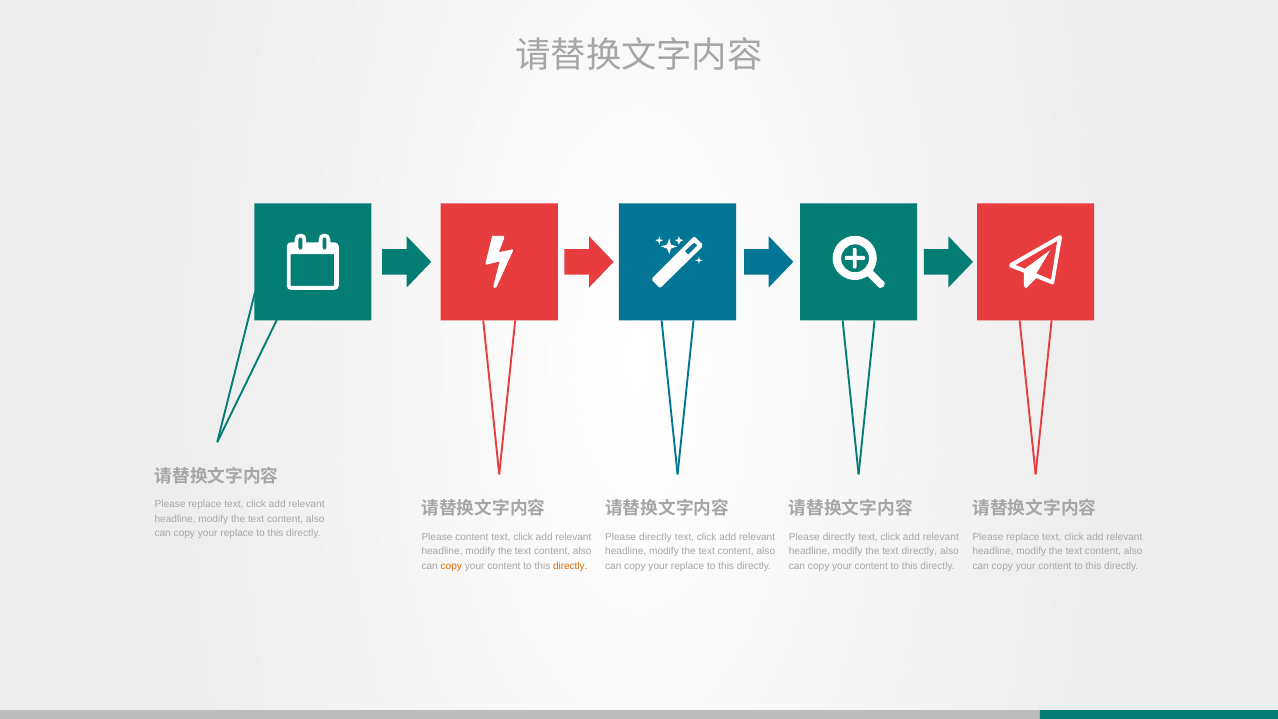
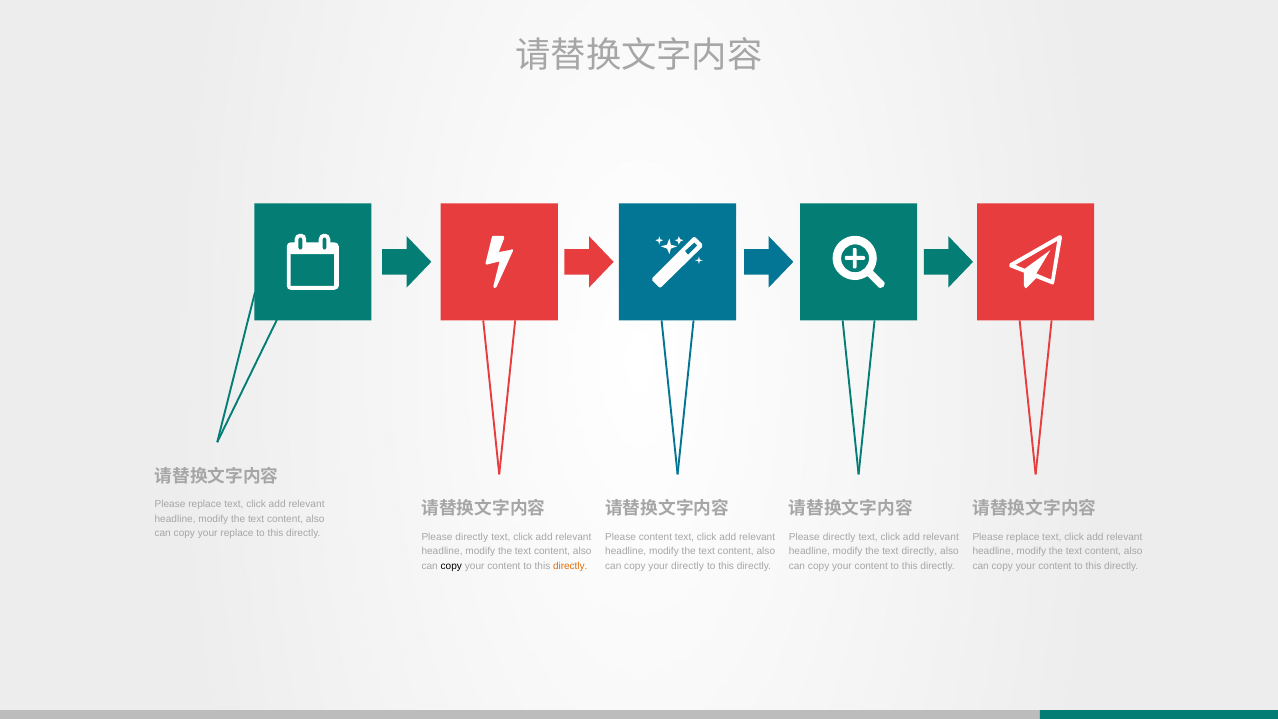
content: content -> directly (472, 537)
directly: directly -> content (655, 537)
copy colour: orange -> black (451, 566)
replace: replace -> directly (688, 566)
